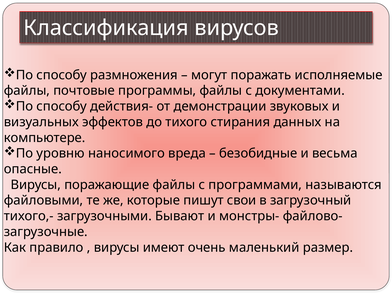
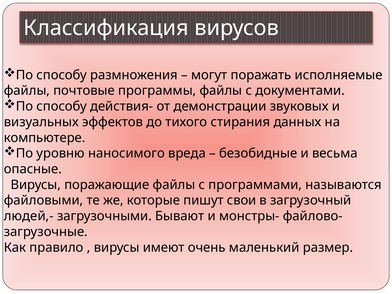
тихого,-: тихого,- -> людей,- (29, 216)
